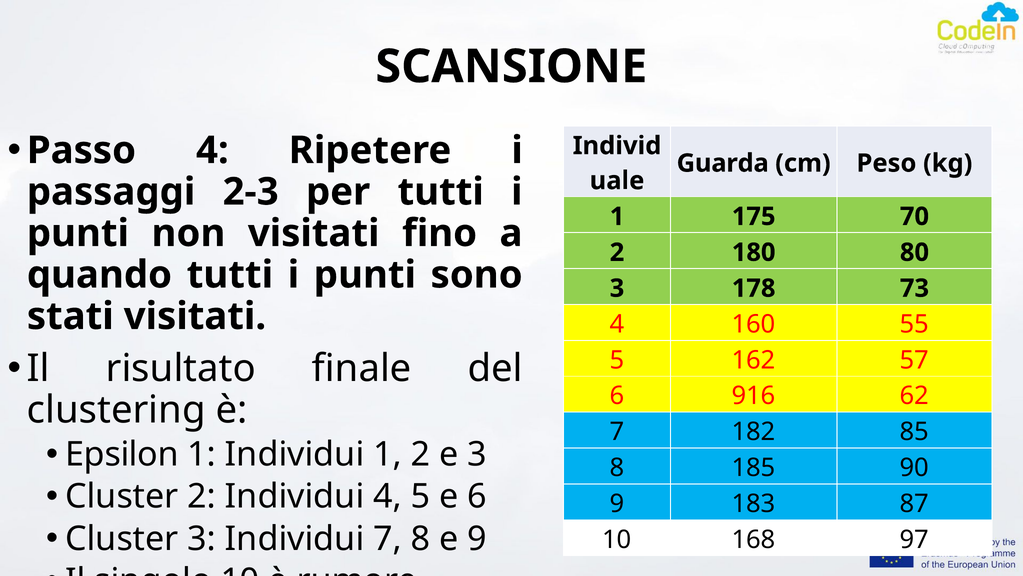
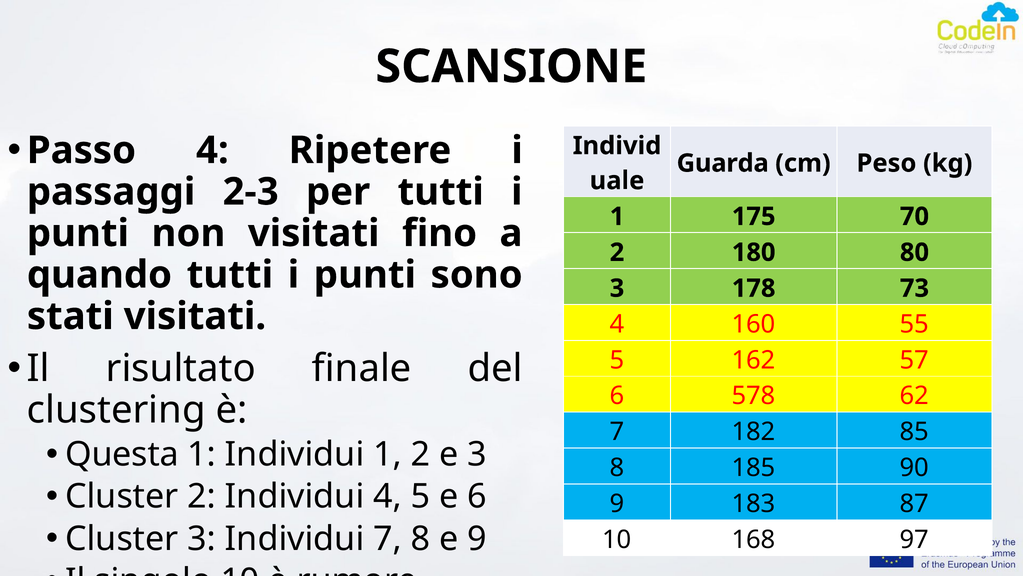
916: 916 -> 578 (754, 396)
Epsilon: Epsilon -> Questa (122, 454)
